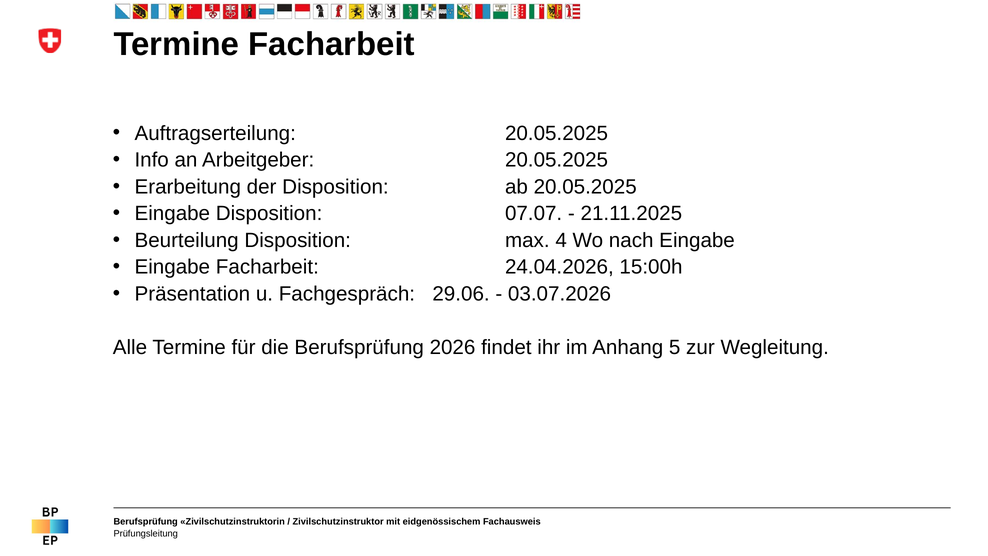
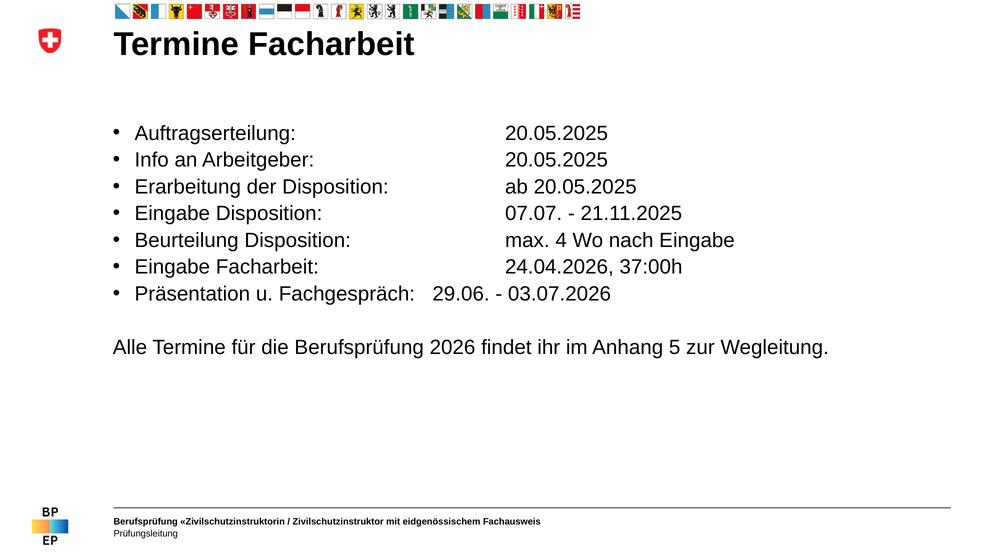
15:00h: 15:00h -> 37:00h (651, 267)
